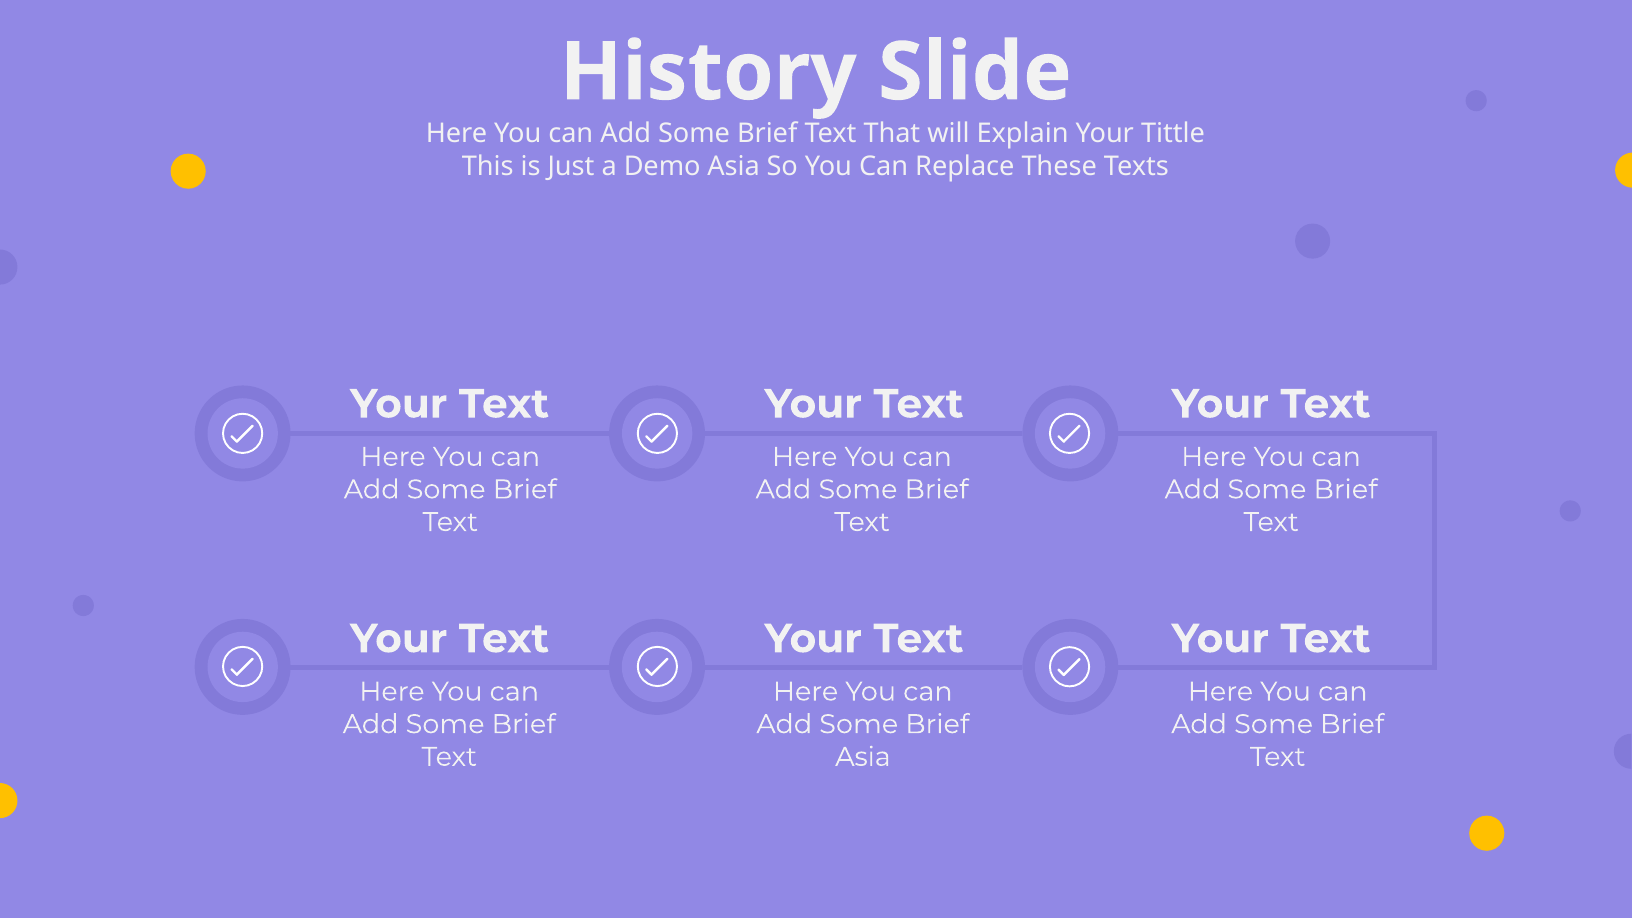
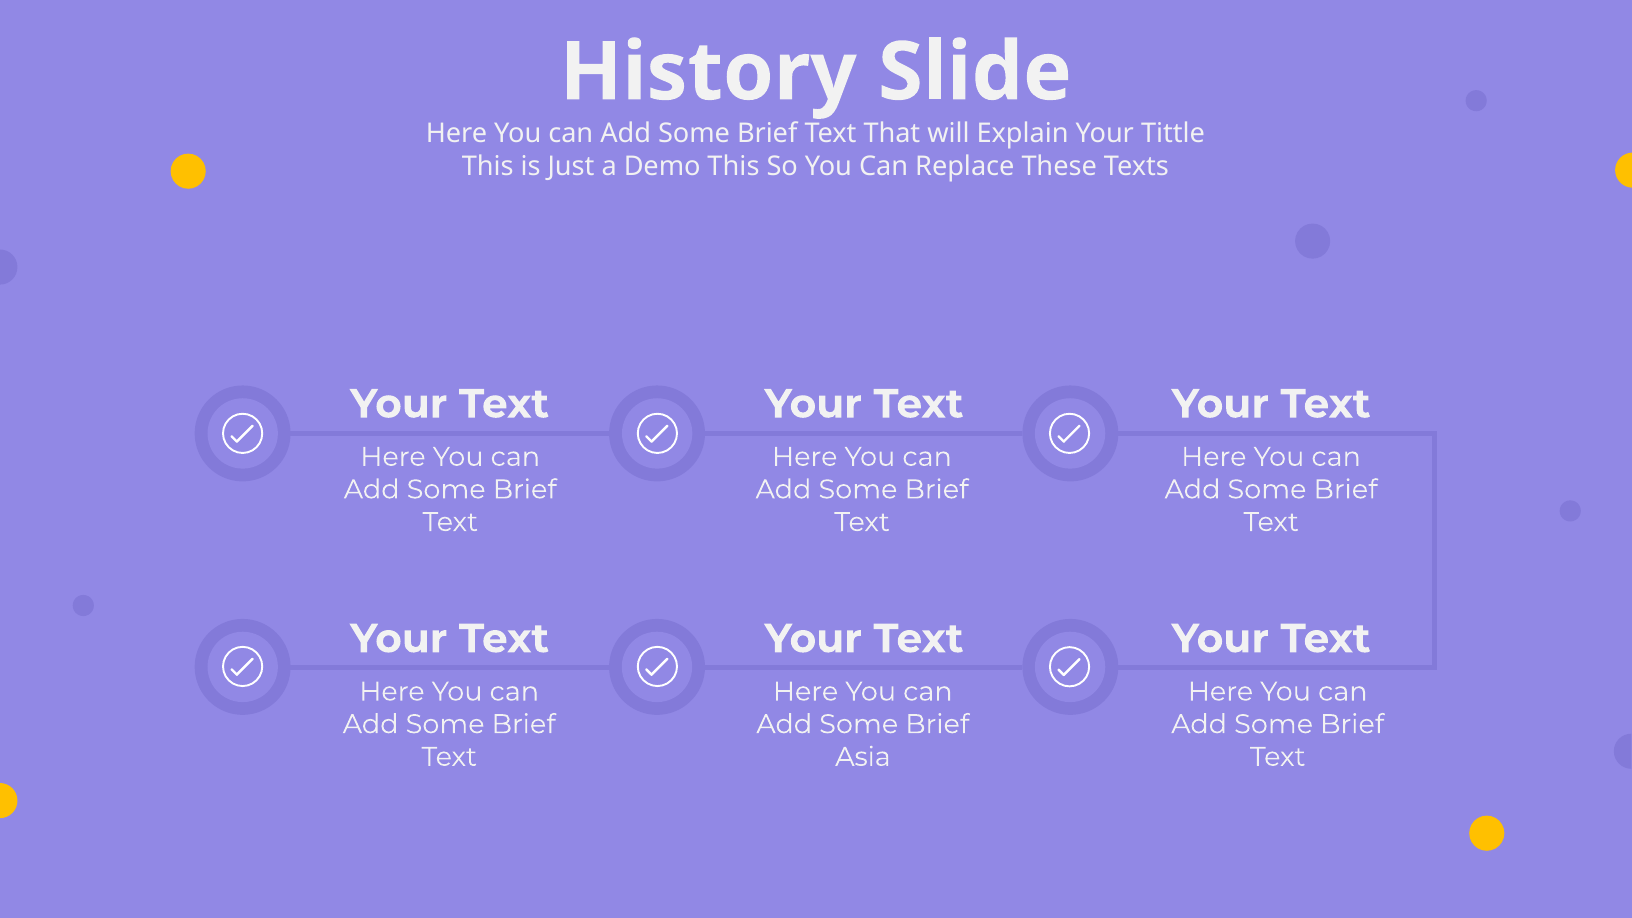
Demo Asia: Asia -> This (734, 166)
